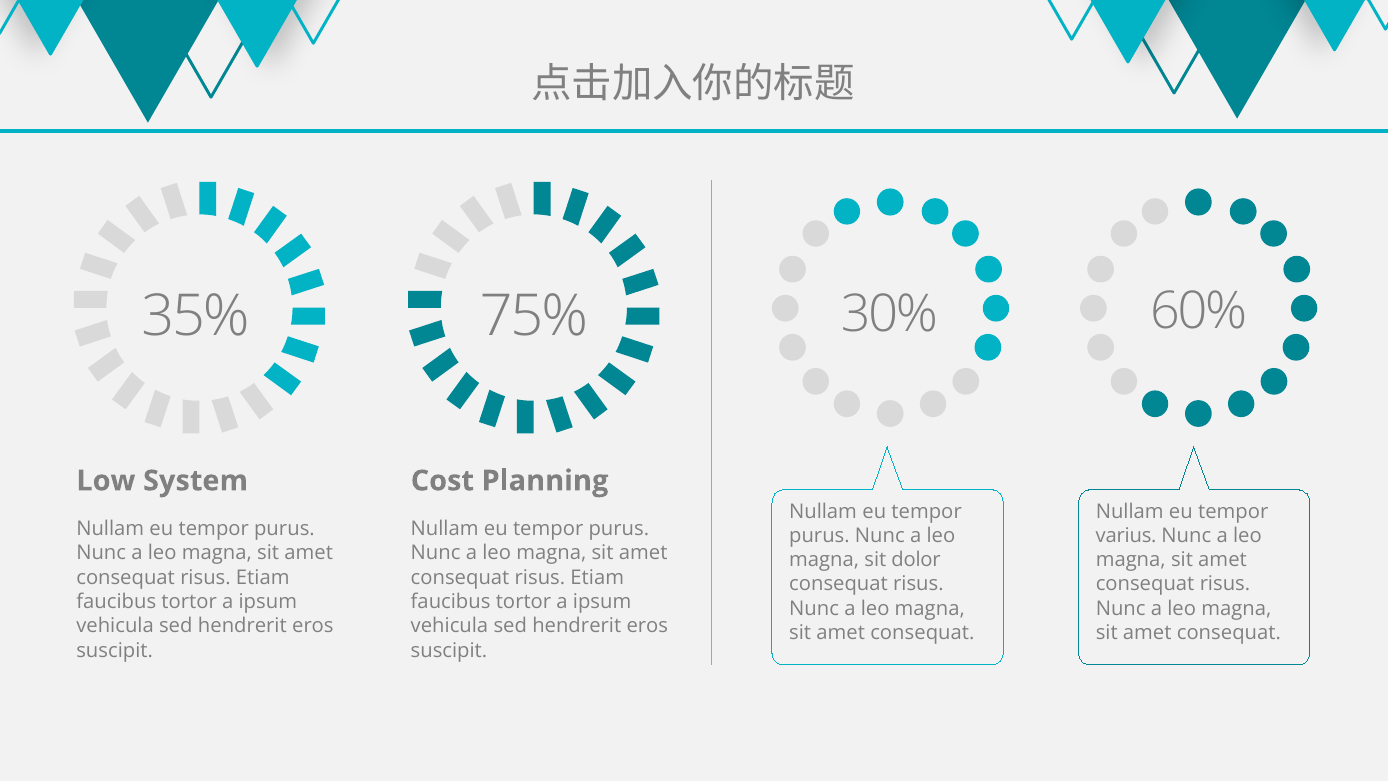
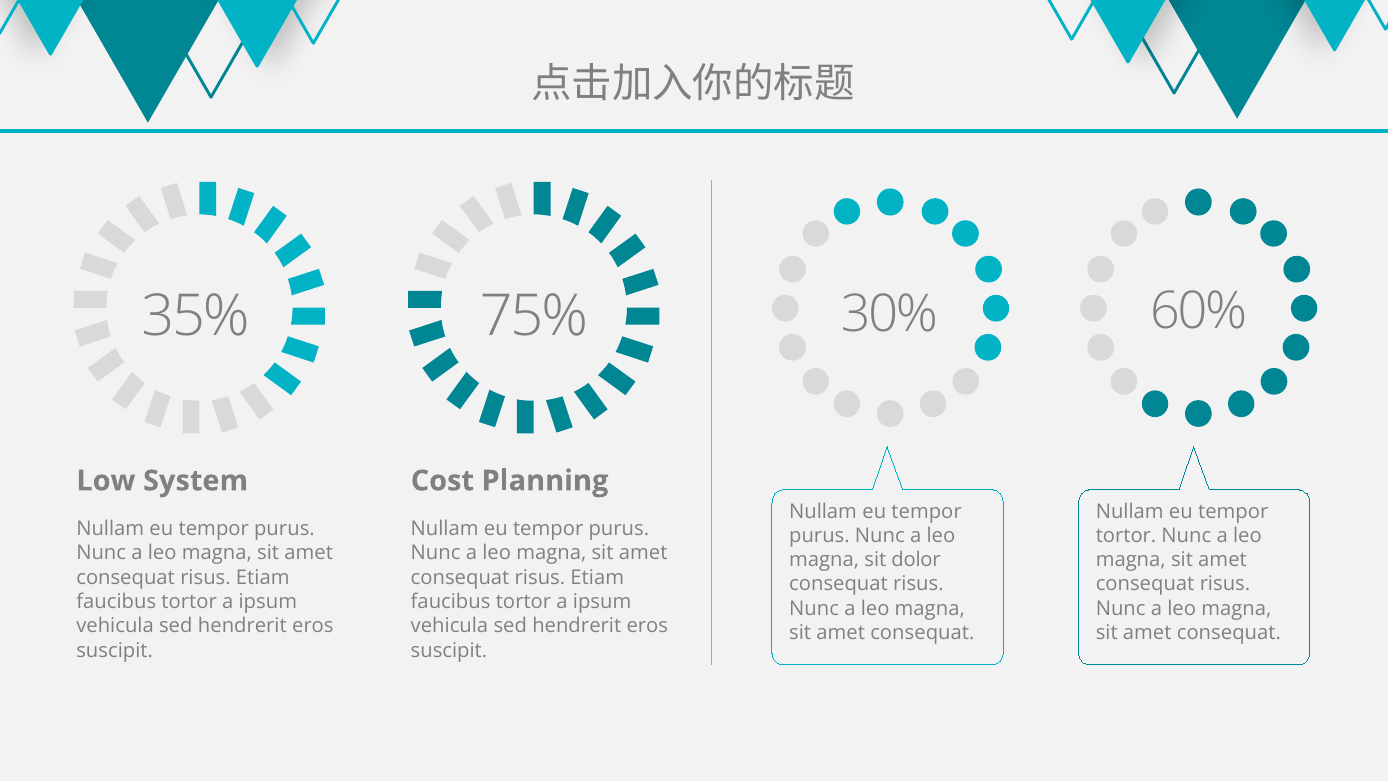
varius: varius -> tortor (1126, 536)
